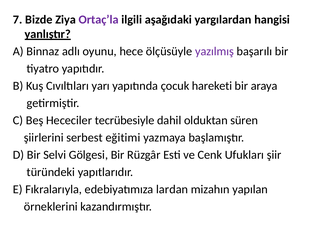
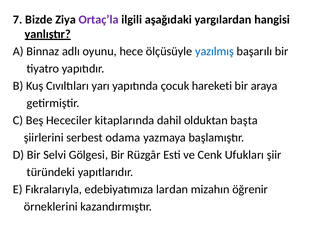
yazılmış colour: purple -> blue (214, 52)
tecrübesiyle: tecrübesiyle -> kitaplarında (125, 121)
süren: süren -> başta (244, 121)
eğitimi: eğitimi -> odama (123, 138)
yapılan: yapılan -> öğrenir (250, 190)
